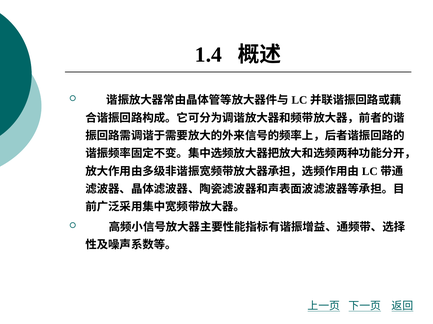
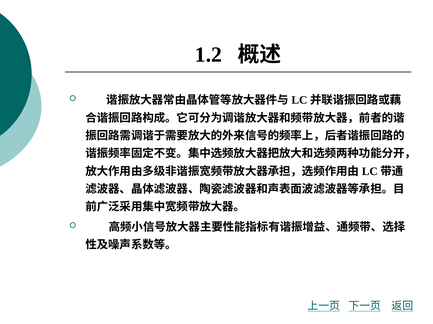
1.4: 1.4 -> 1.2 (208, 55)
